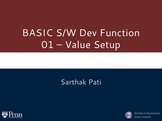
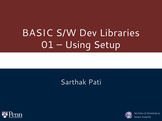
Function: Function -> Libraries (120, 33)
Value: Value -> Using (78, 45)
